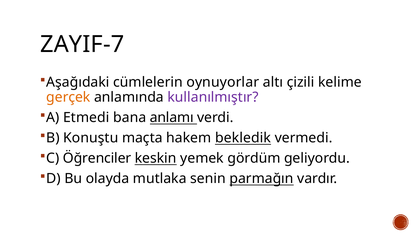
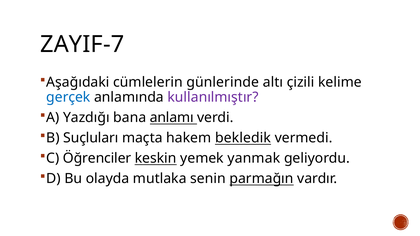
oynuyorlar: oynuyorlar -> günlerinde (223, 82)
gerçek colour: orange -> blue (68, 97)
Etmedi: Etmedi -> Yazdığı (86, 118)
Konuştu: Konuştu -> Suçluları (91, 138)
gördüm: gördüm -> yanmak (254, 158)
